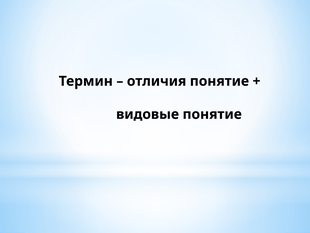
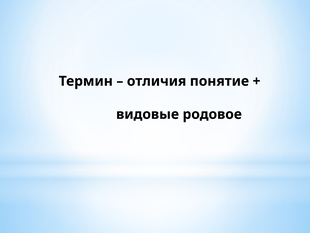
видовые понятие: понятие -> родовое (212, 114)
